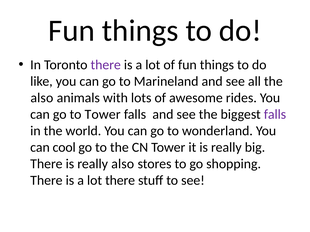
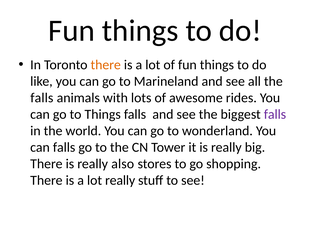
there colour: purple -> orange (106, 65)
also: also -> falls (42, 98)
to Tower: Tower -> Things (103, 115)
can cool: cool -> falls (64, 148)
lot there: there -> really (120, 181)
